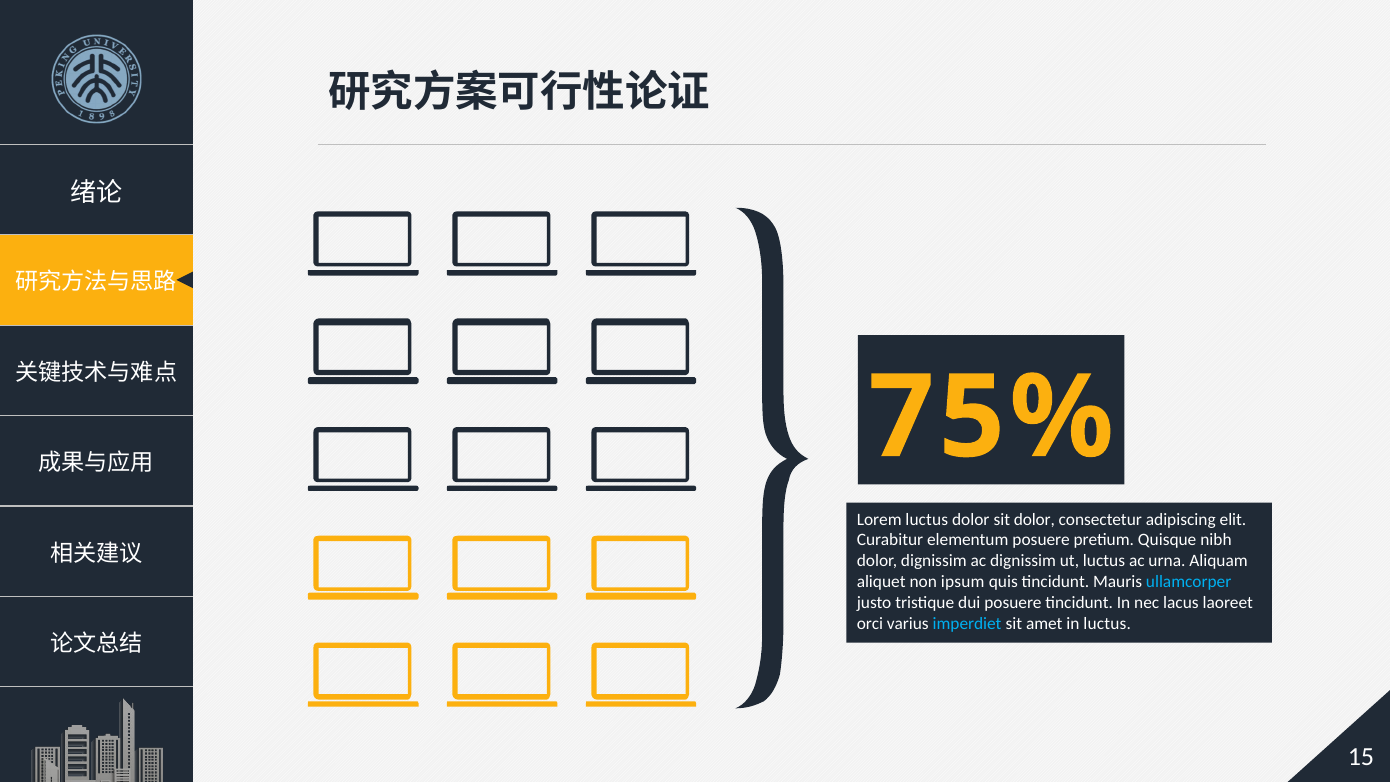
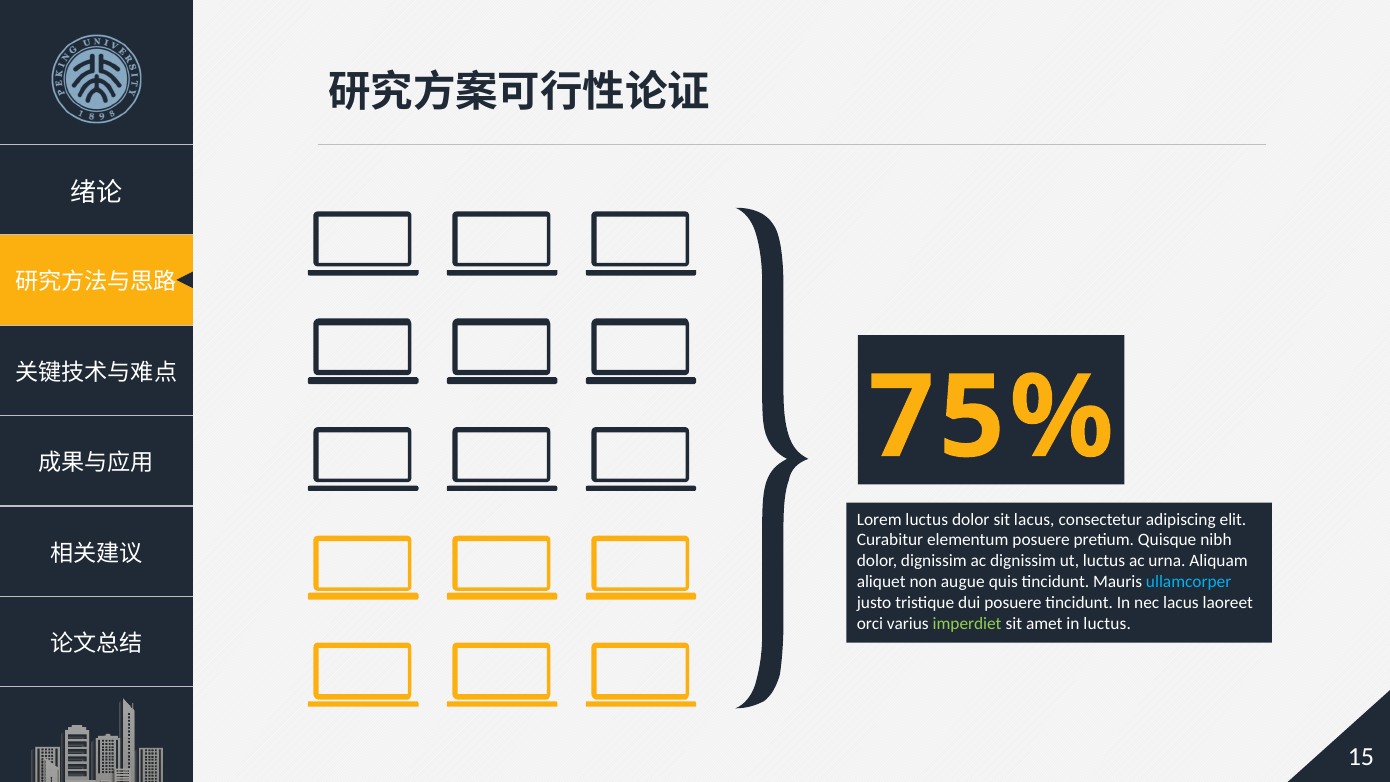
sit dolor: dolor -> lacus (1034, 519)
ipsum: ipsum -> augue (963, 582)
imperdiet colour: light blue -> light green (967, 624)
